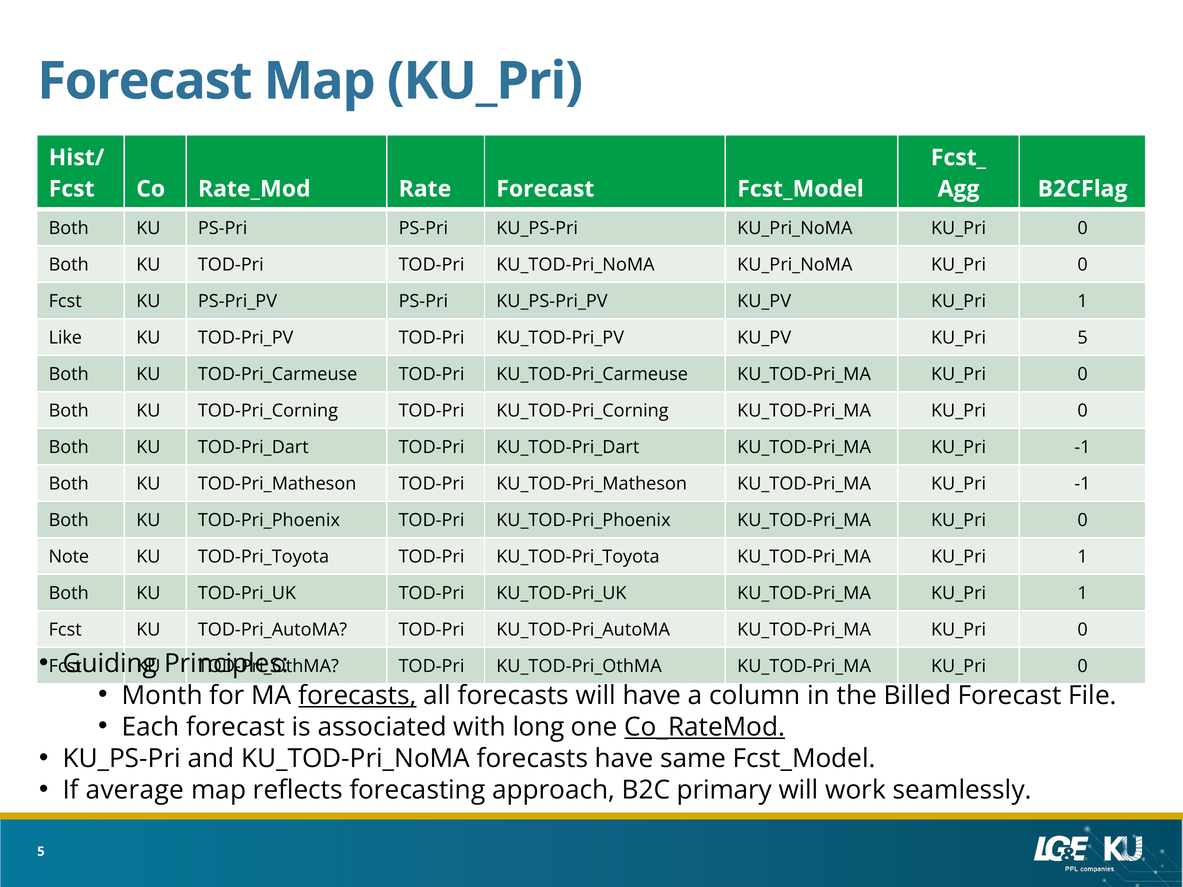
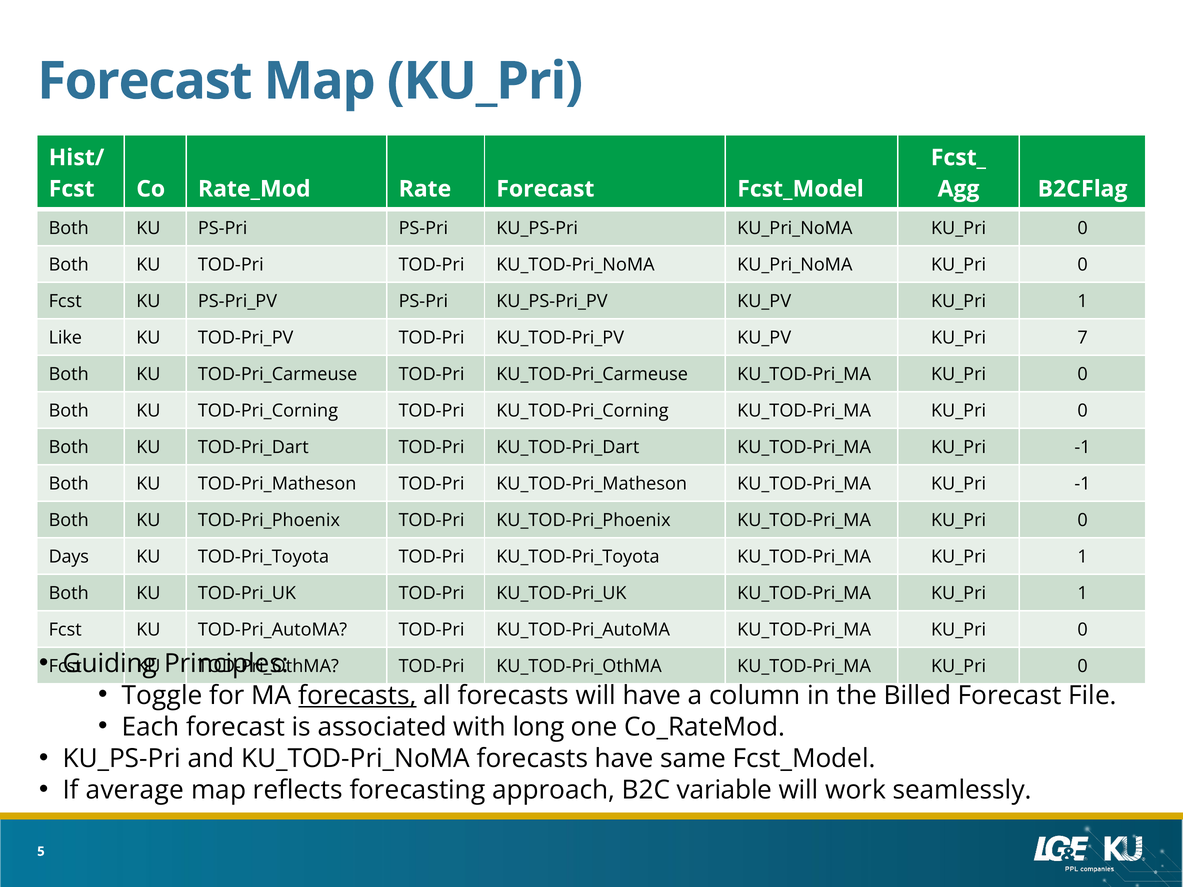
KU_Pri 5: 5 -> 7 (1083, 338)
Note: Note -> Days (69, 557)
Month: Month -> Toggle (162, 696)
Co_RateMod underline: present -> none (705, 727)
primary: primary -> variable (725, 790)
